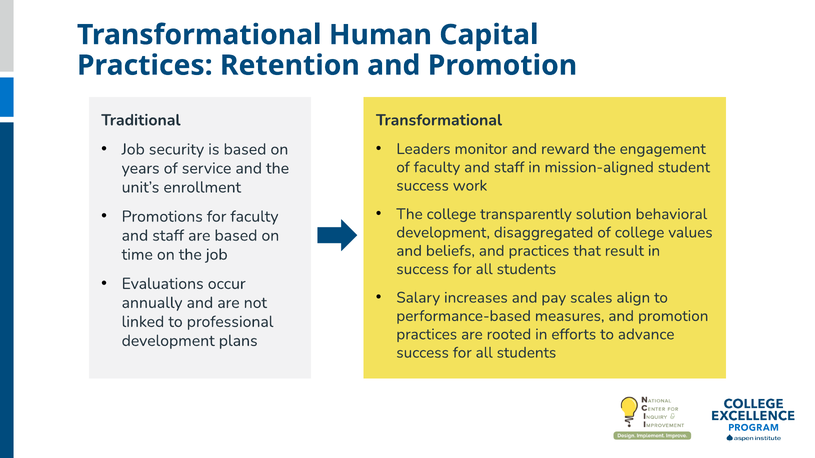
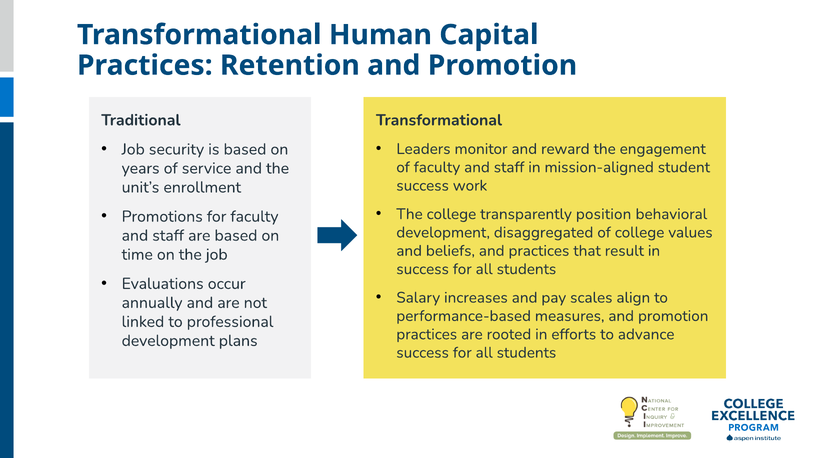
solution: solution -> position (604, 214)
